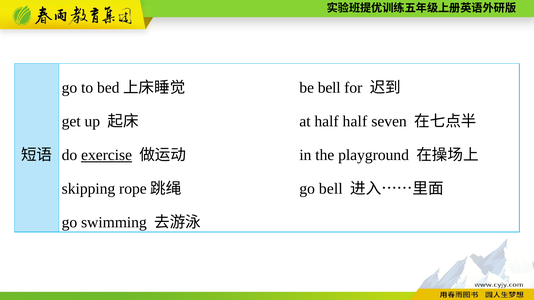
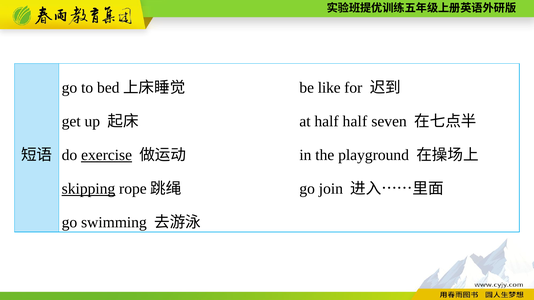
be bell: bell -> like (329, 88)
skipping underline: none -> present (88, 189)
go bell: bell -> join (331, 189)
